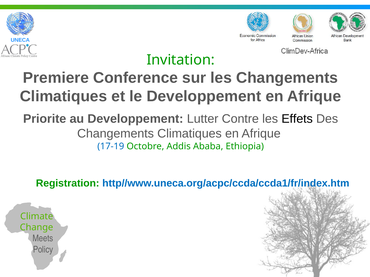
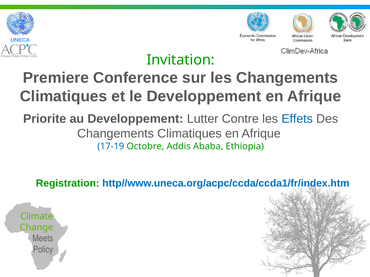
Effets colour: black -> blue (297, 119)
